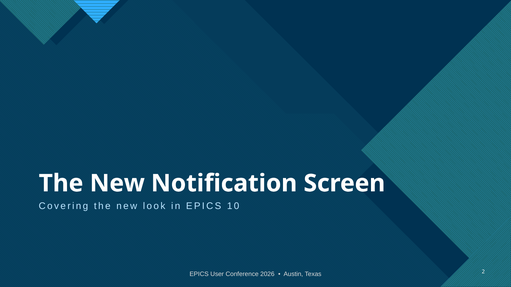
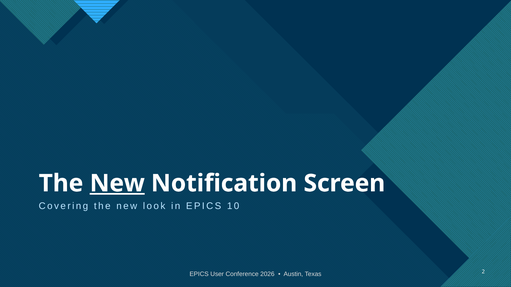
New underline: none -> present (117, 184)
